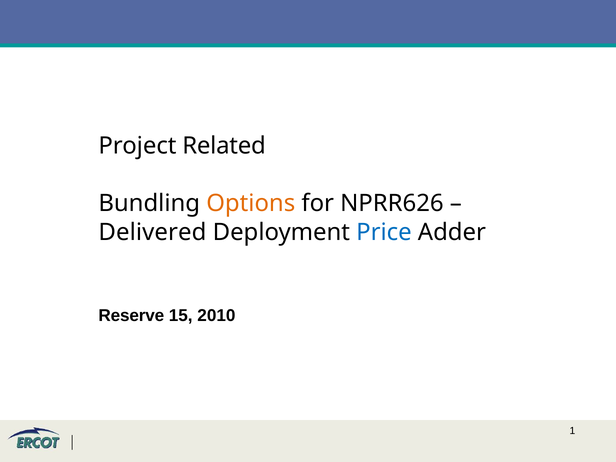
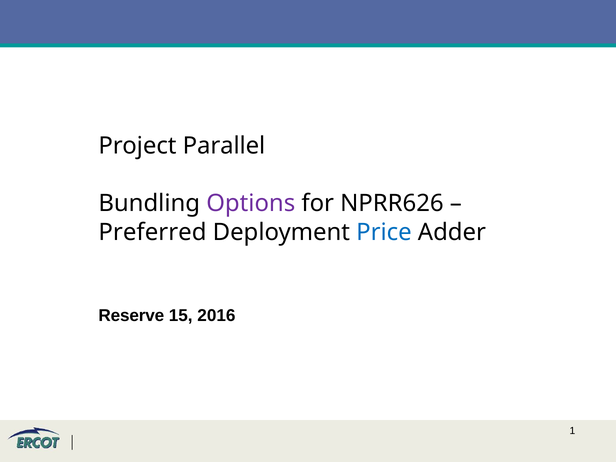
Related: Related -> Parallel (224, 146)
Options colour: orange -> purple (251, 203)
Delivered: Delivered -> Preferred (152, 232)
2010: 2010 -> 2016 (216, 315)
